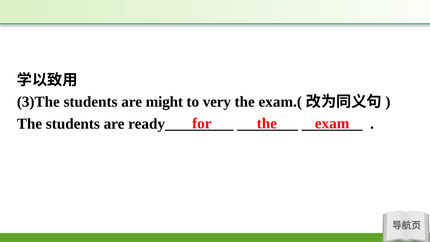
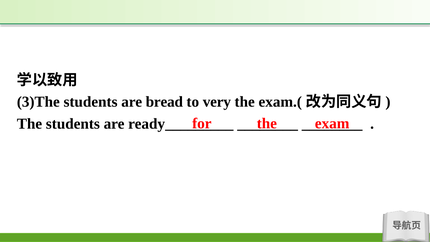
might: might -> bread (164, 102)
